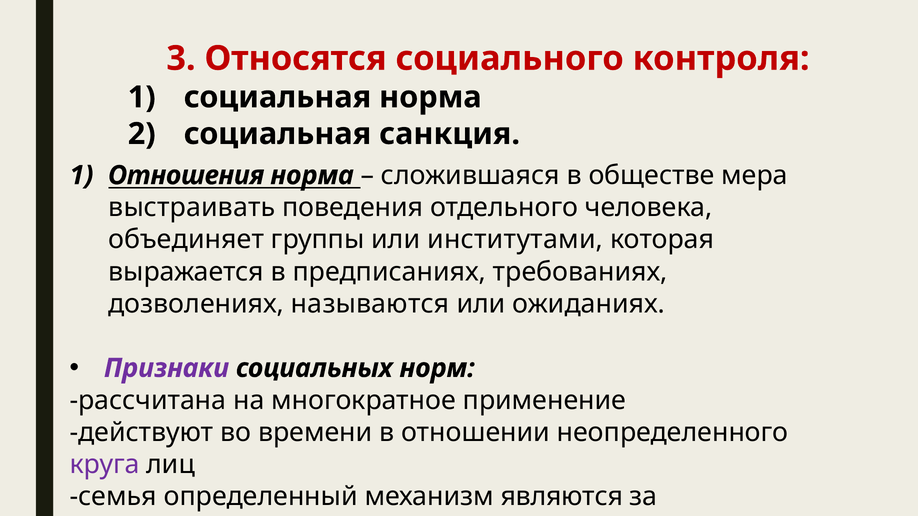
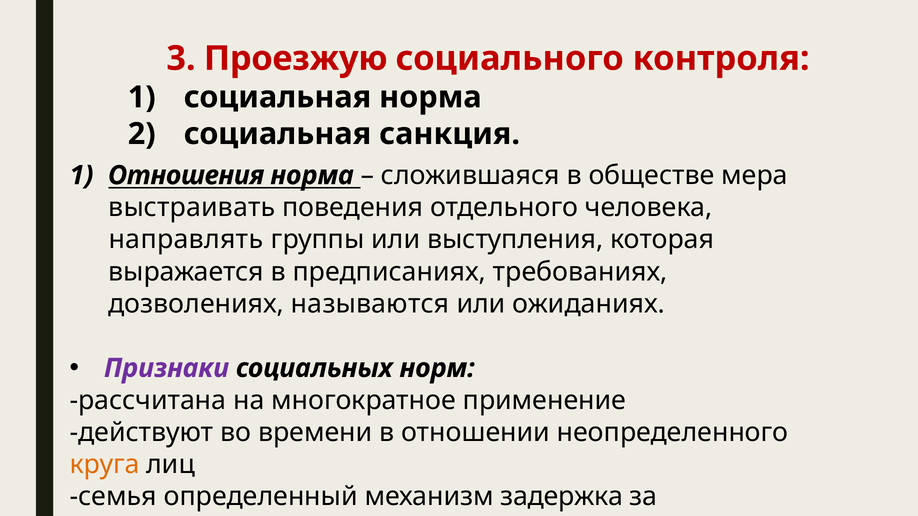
Относятся: Относятся -> Проезжую (296, 59)
объединяет: объединяет -> направлять (186, 240)
институтами: институтами -> выступления (515, 240)
круга colour: purple -> orange (105, 465)
являются: являются -> задержка (562, 497)
